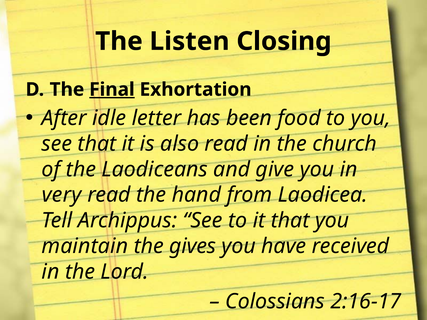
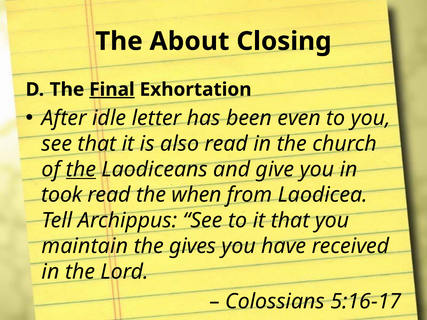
Listen: Listen -> About (189, 41)
food: food -> even (299, 118)
the underline: none -> present (81, 169)
very: very -> took (62, 195)
hand: hand -> when (197, 195)
2:16-17: 2:16-17 -> 5:16-17 (366, 302)
